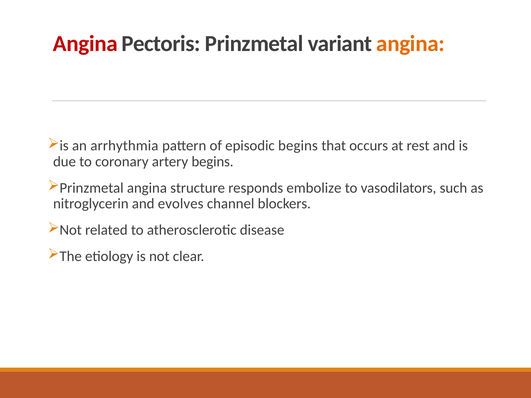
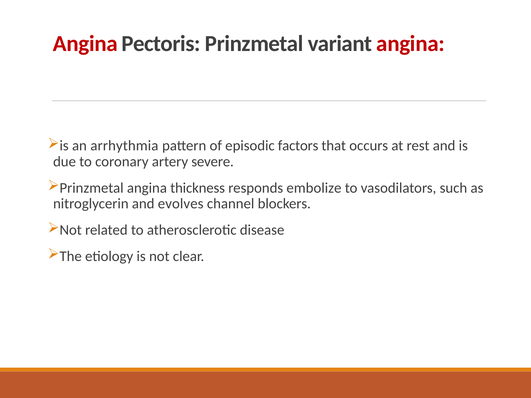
angina colour: orange -> red (411, 44)
episodic begins: begins -> factors (298, 146)
artery begins: begins -> severe (213, 162)
structure: structure -> thickness (198, 188)
